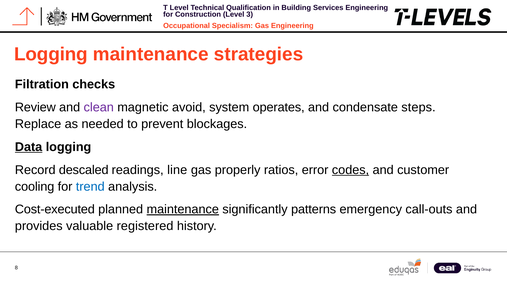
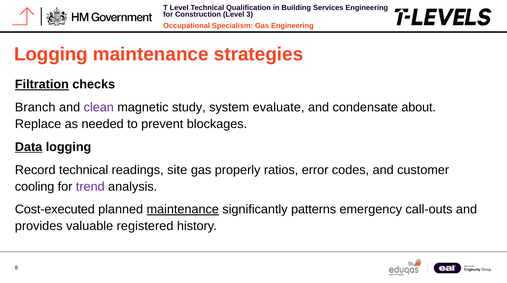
Filtration underline: none -> present (42, 85)
Review: Review -> Branch (35, 107)
avoid: avoid -> study (189, 107)
operates: operates -> evaluate (279, 107)
steps: steps -> about (419, 107)
Record descaled: descaled -> technical (84, 170)
line: line -> site (177, 170)
codes underline: present -> none (351, 170)
trend colour: blue -> purple (90, 187)
